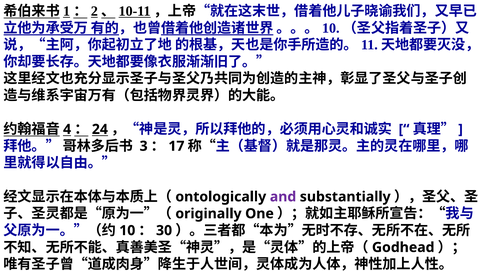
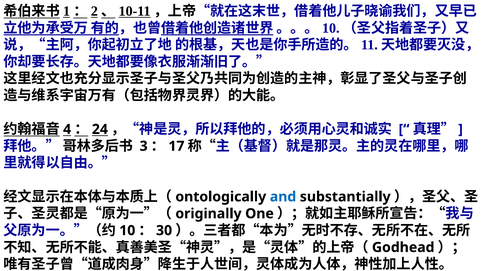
and colour: purple -> blue (283, 197)
